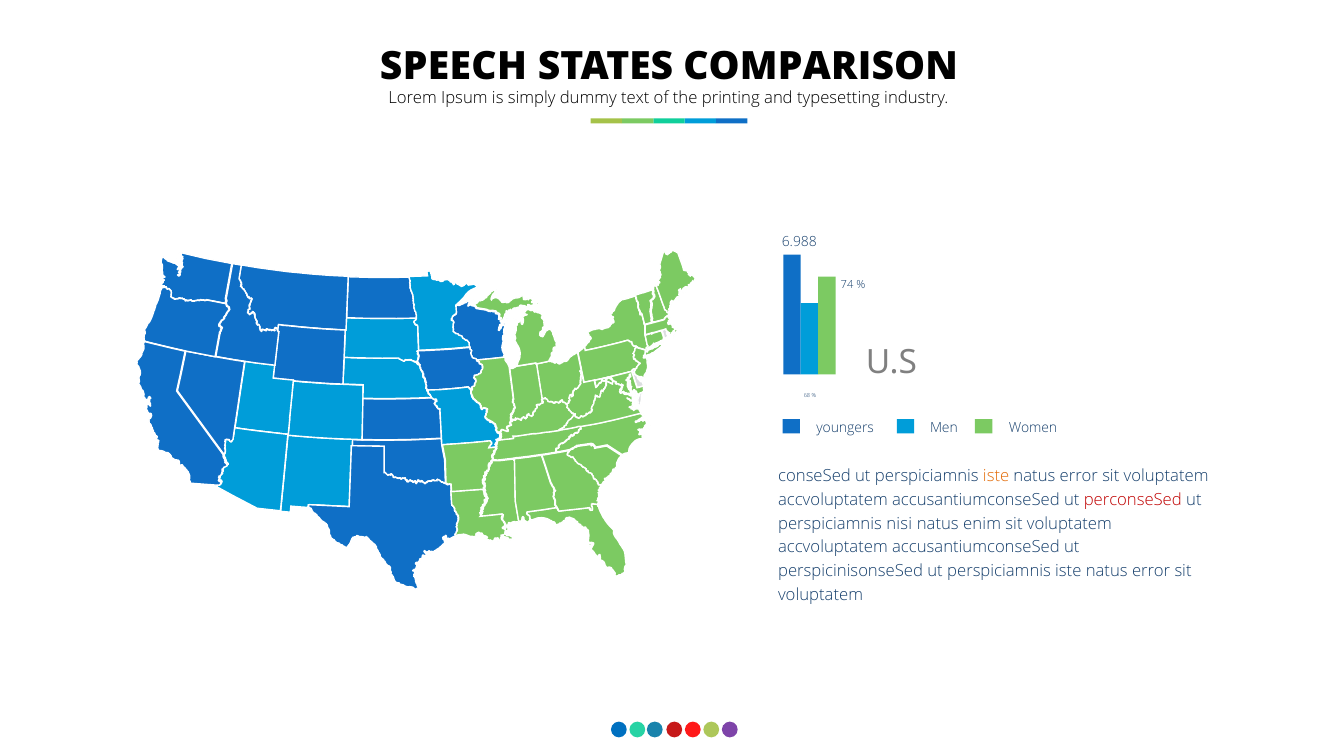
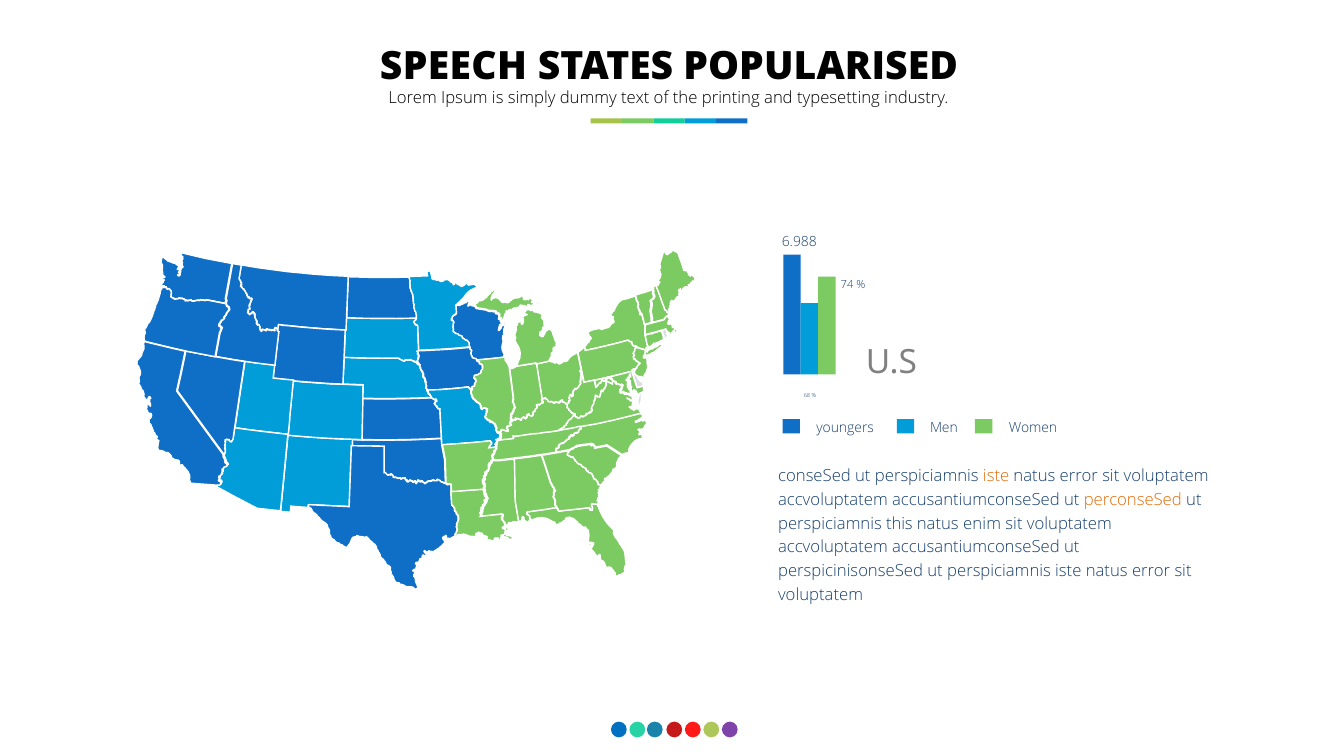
COMPARISON: COMPARISON -> POPULARISED (821, 67)
perconseSed colour: red -> orange (1133, 500)
nisi: nisi -> this (899, 524)
